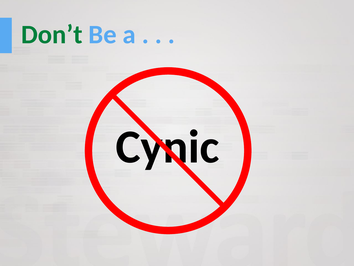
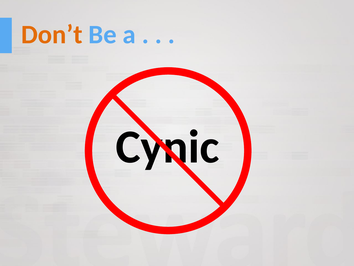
Don’t colour: green -> orange (52, 35)
